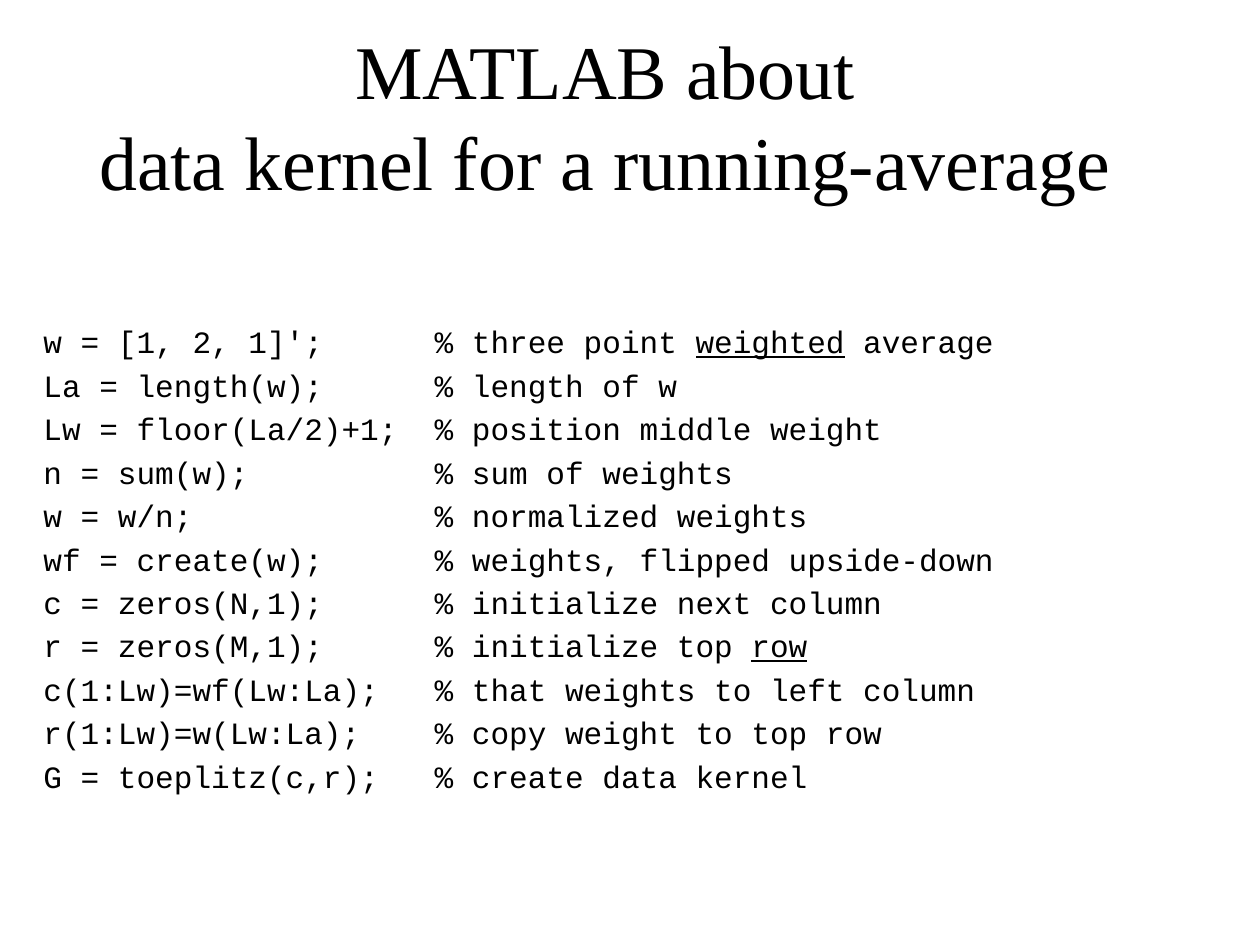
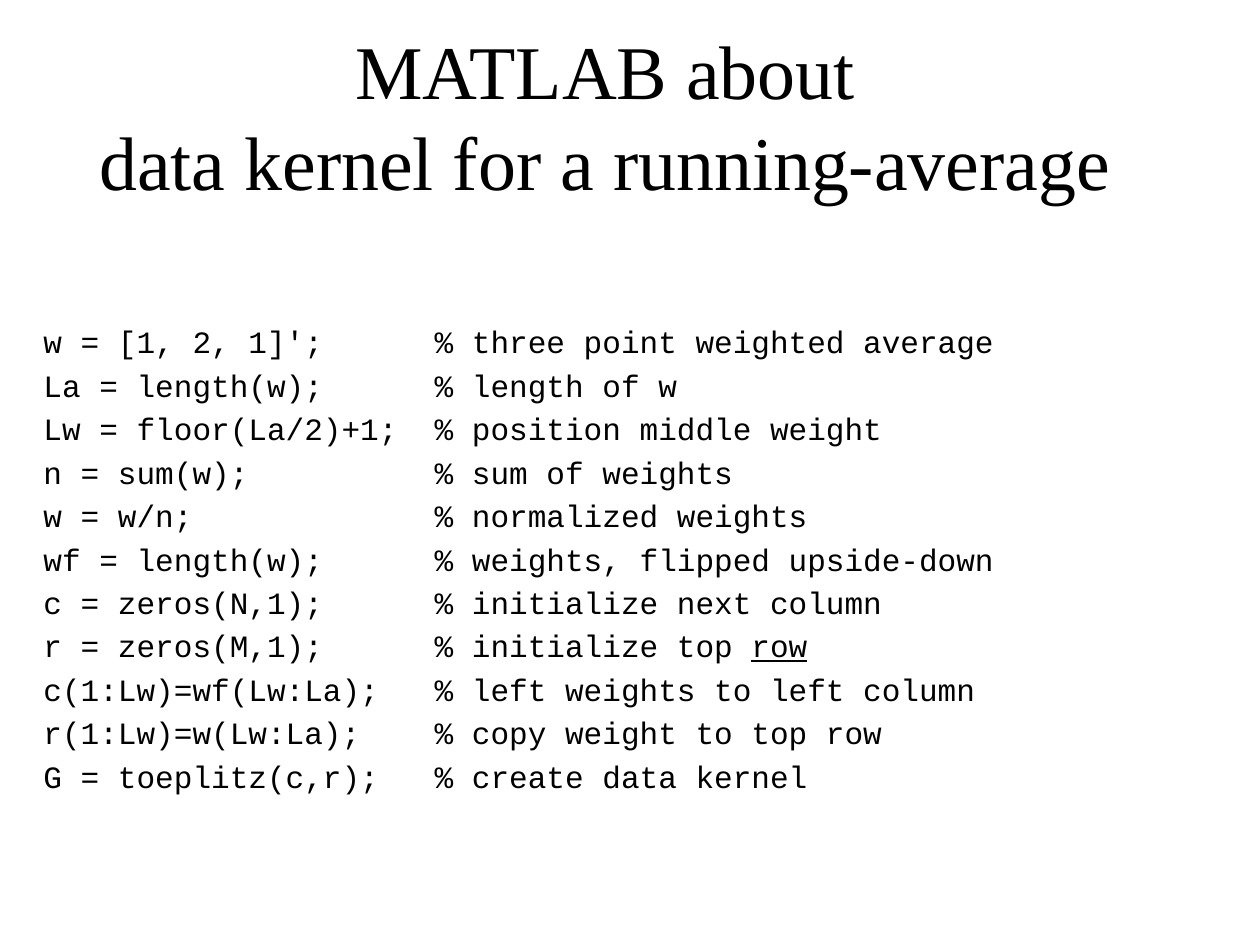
weighted underline: present -> none (770, 344)
create(w: create(w -> length(w (230, 561)
that: that -> left (509, 692)
